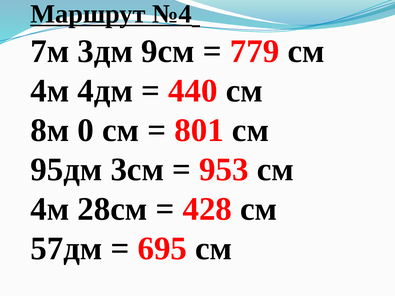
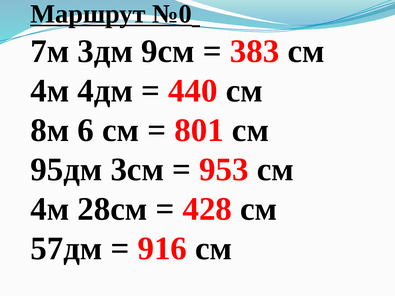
№4: №4 -> №0 (172, 14)
779: 779 -> 383 (255, 51)
0: 0 -> 6 (86, 130)
695: 695 -> 916 (162, 249)
